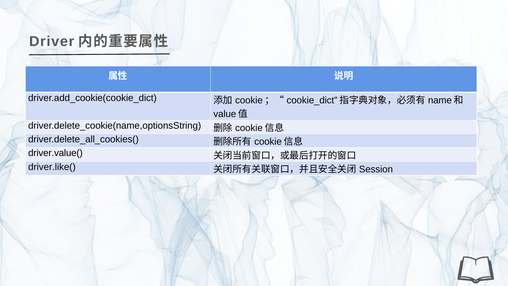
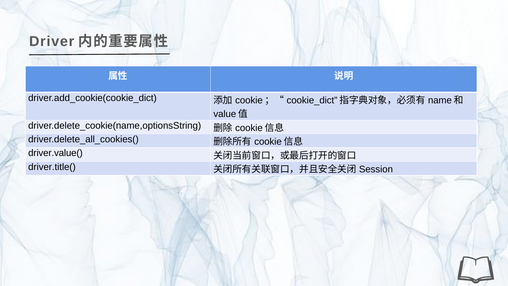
driver.like(: driver.like( -> driver.title( (52, 167)
